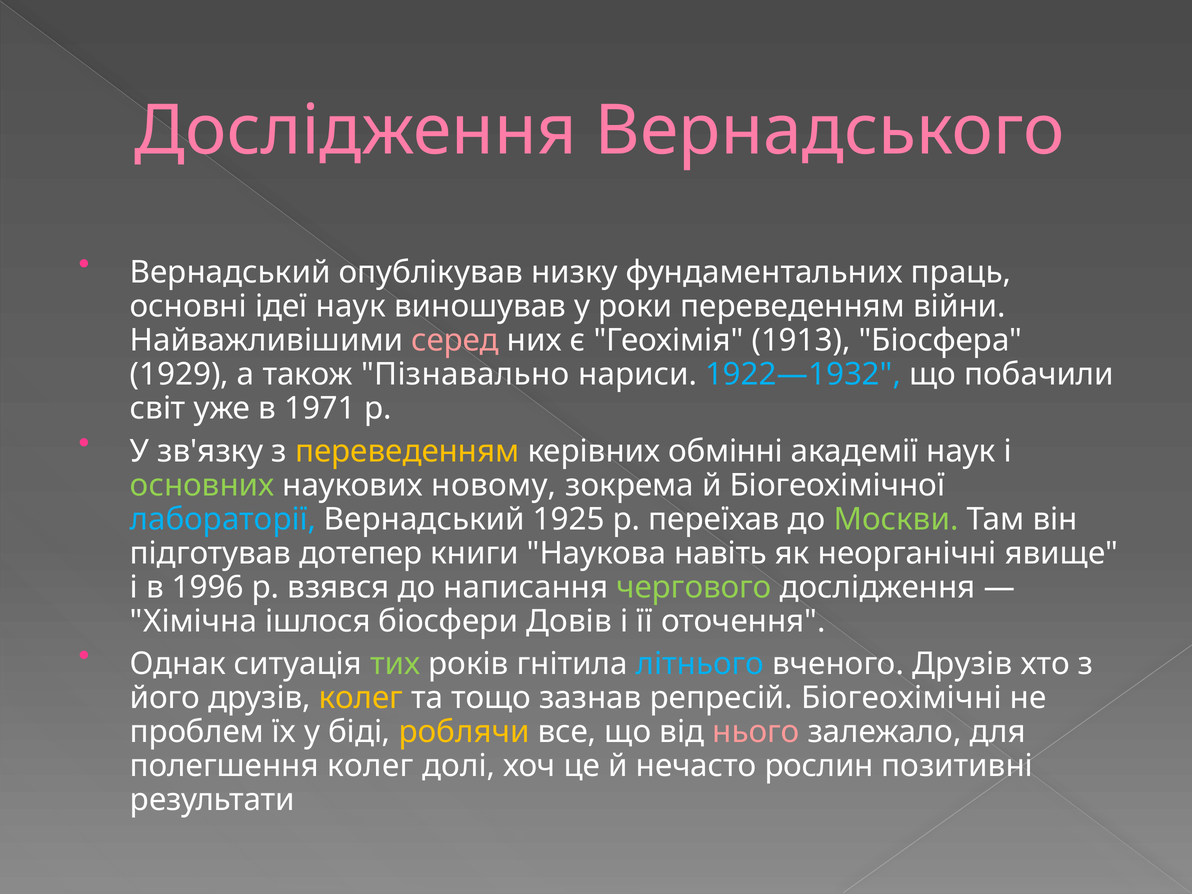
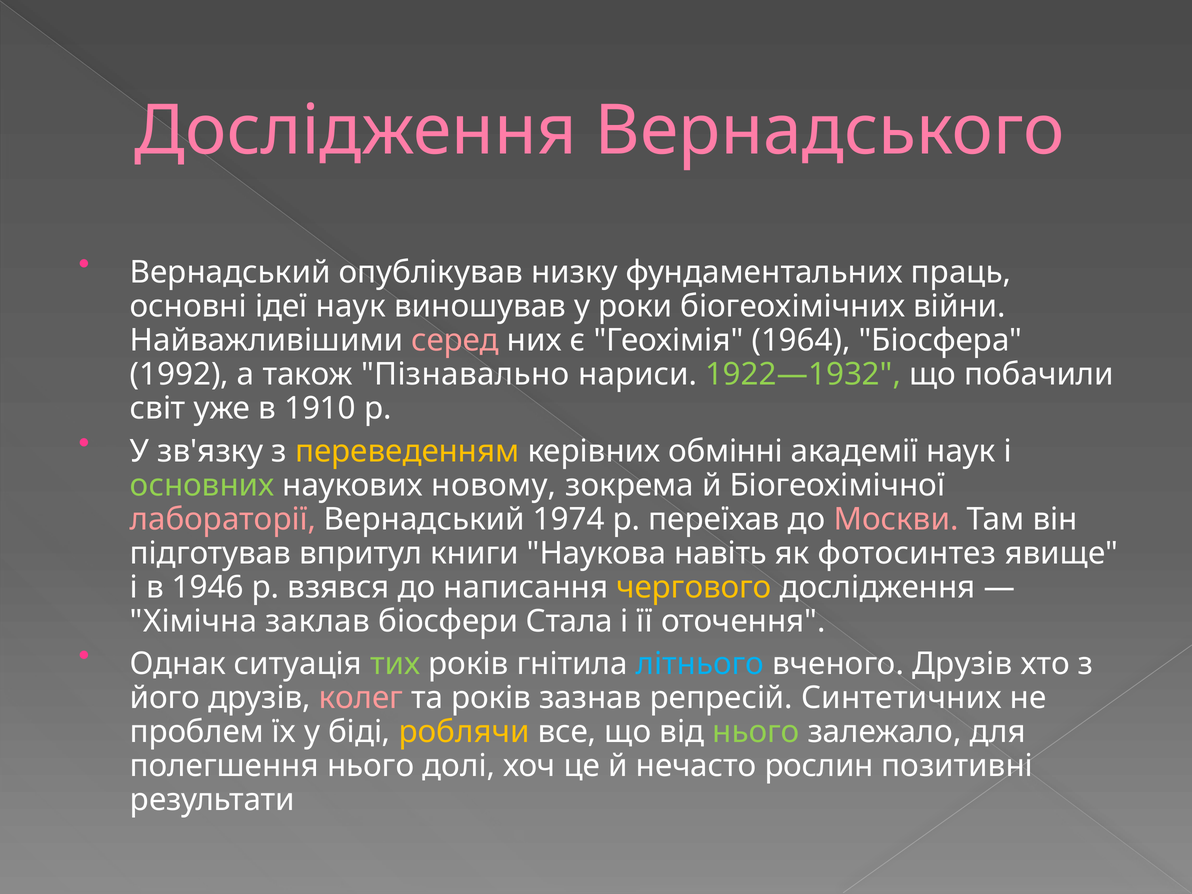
роки переведенням: переведенням -> біогеохімічних (793, 306)
1913: 1913 -> 1964 (801, 340)
1929: 1929 -> 1992 (179, 374)
1922—1932 colour: light blue -> light green (803, 374)
1971: 1971 -> 1910 (320, 408)
лабораторії colour: light blue -> pink (223, 519)
1925: 1925 -> 1974 (569, 519)
Москви colour: light green -> pink (896, 519)
дотепер: дотепер -> впритул (361, 553)
неорганічні: неорганічні -> фотосинтез (907, 553)
1996: 1996 -> 1946 (208, 587)
чергового colour: light green -> yellow (694, 587)
ішлося: ішлося -> заклав (318, 621)
Довів: Довів -> Стала (569, 621)
колег colour: yellow -> pink (361, 698)
та тощо: тощо -> років (491, 698)
Біогеохімічні: Біогеохімічні -> Синтетичних (901, 698)
нього colour: pink -> light green (756, 732)
полегшення колег: колег -> нього (371, 766)
